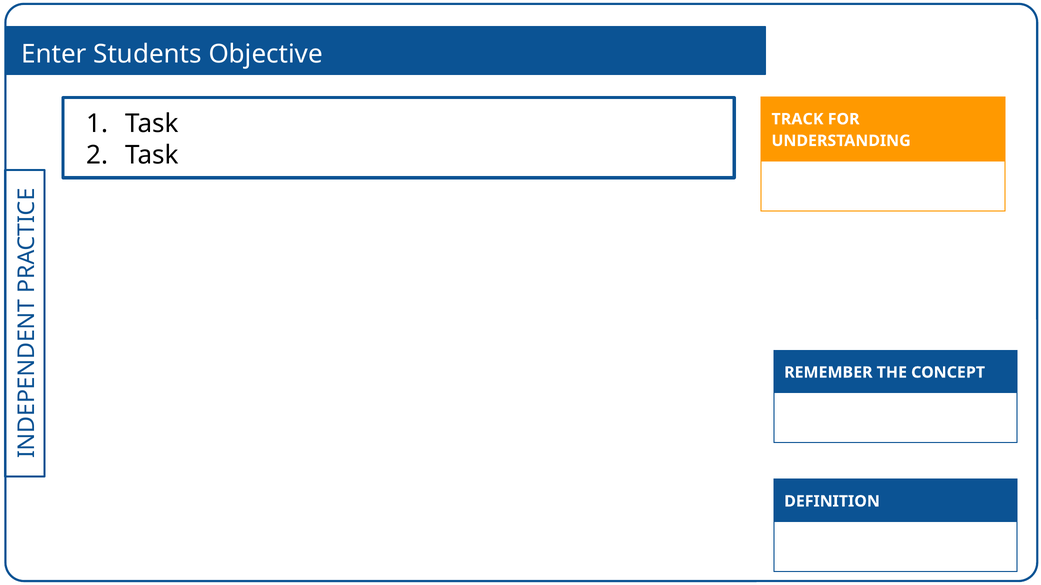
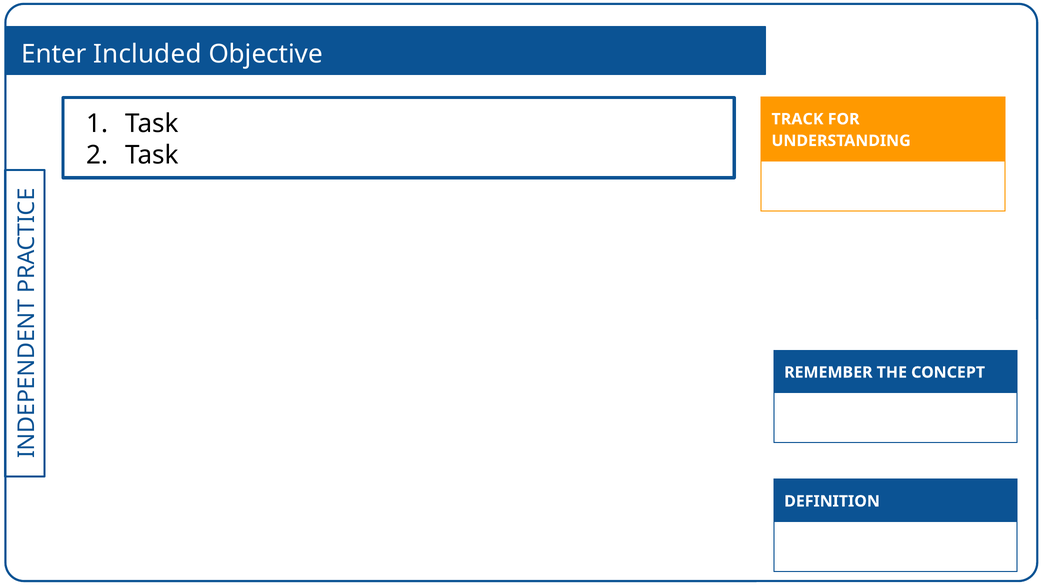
Students: Students -> Included (147, 54)
